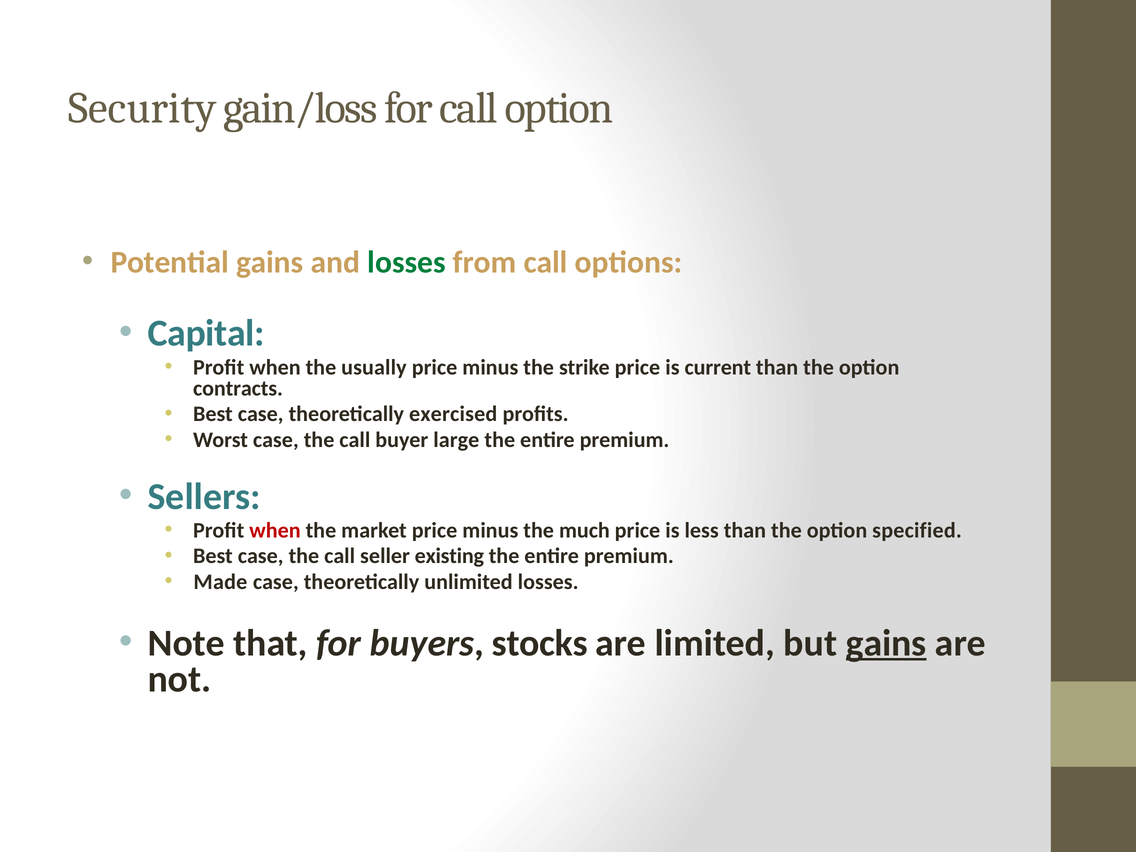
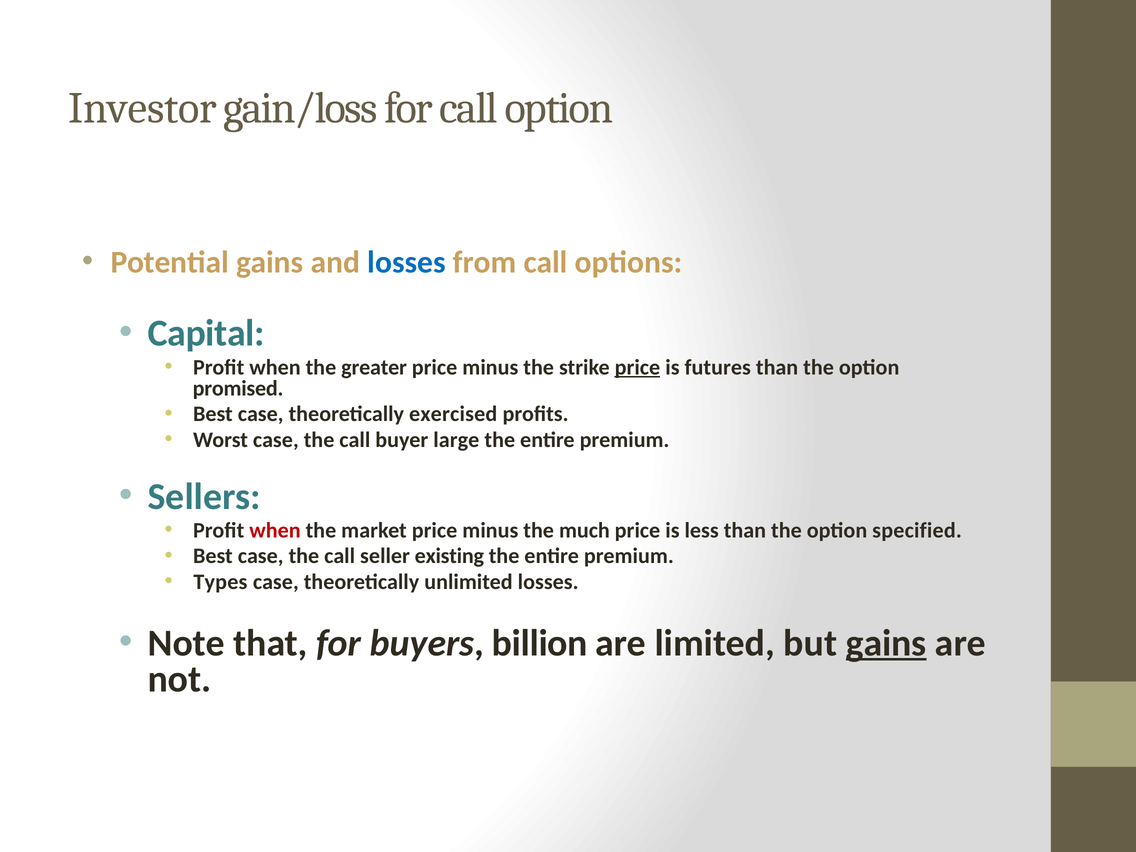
Security: Security -> Investor (143, 108)
losses colour: green -> blue (407, 262)
usually: usually -> greater (374, 367)
price underline: none -> present (637, 367)
current: current -> futures (718, 367)
contracts: contracts -> promised (238, 389)
Made: Made -> Types (220, 582)
stocks: stocks -> billion (540, 643)
